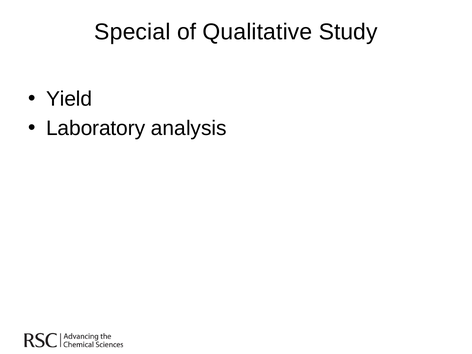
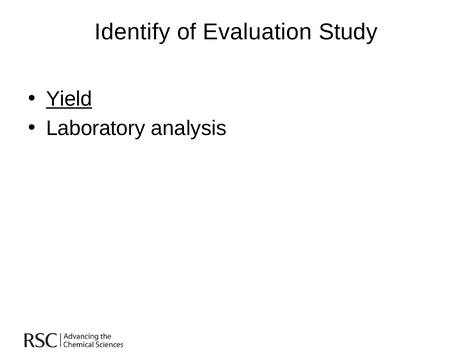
Special: Special -> Identify (132, 32)
Qualitative: Qualitative -> Evaluation (257, 32)
Yield underline: none -> present (69, 99)
